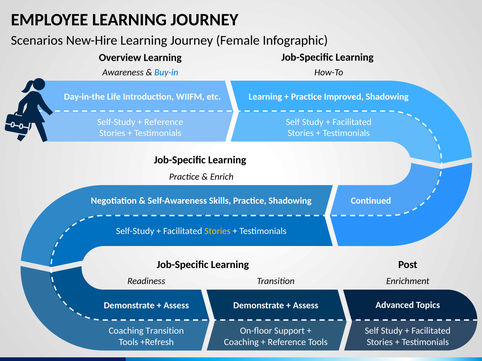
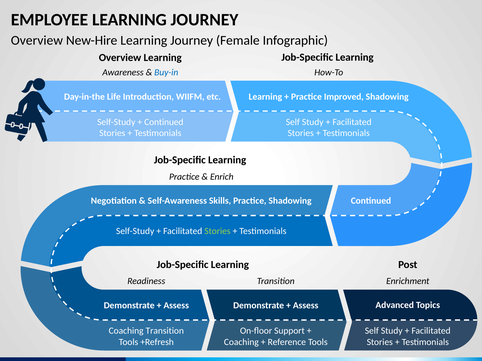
Scenarios: Scenarios -> Overview (37, 40)
Reference: Reference -> Continued (164, 122)
Stories colour: yellow -> light green (217, 231)
